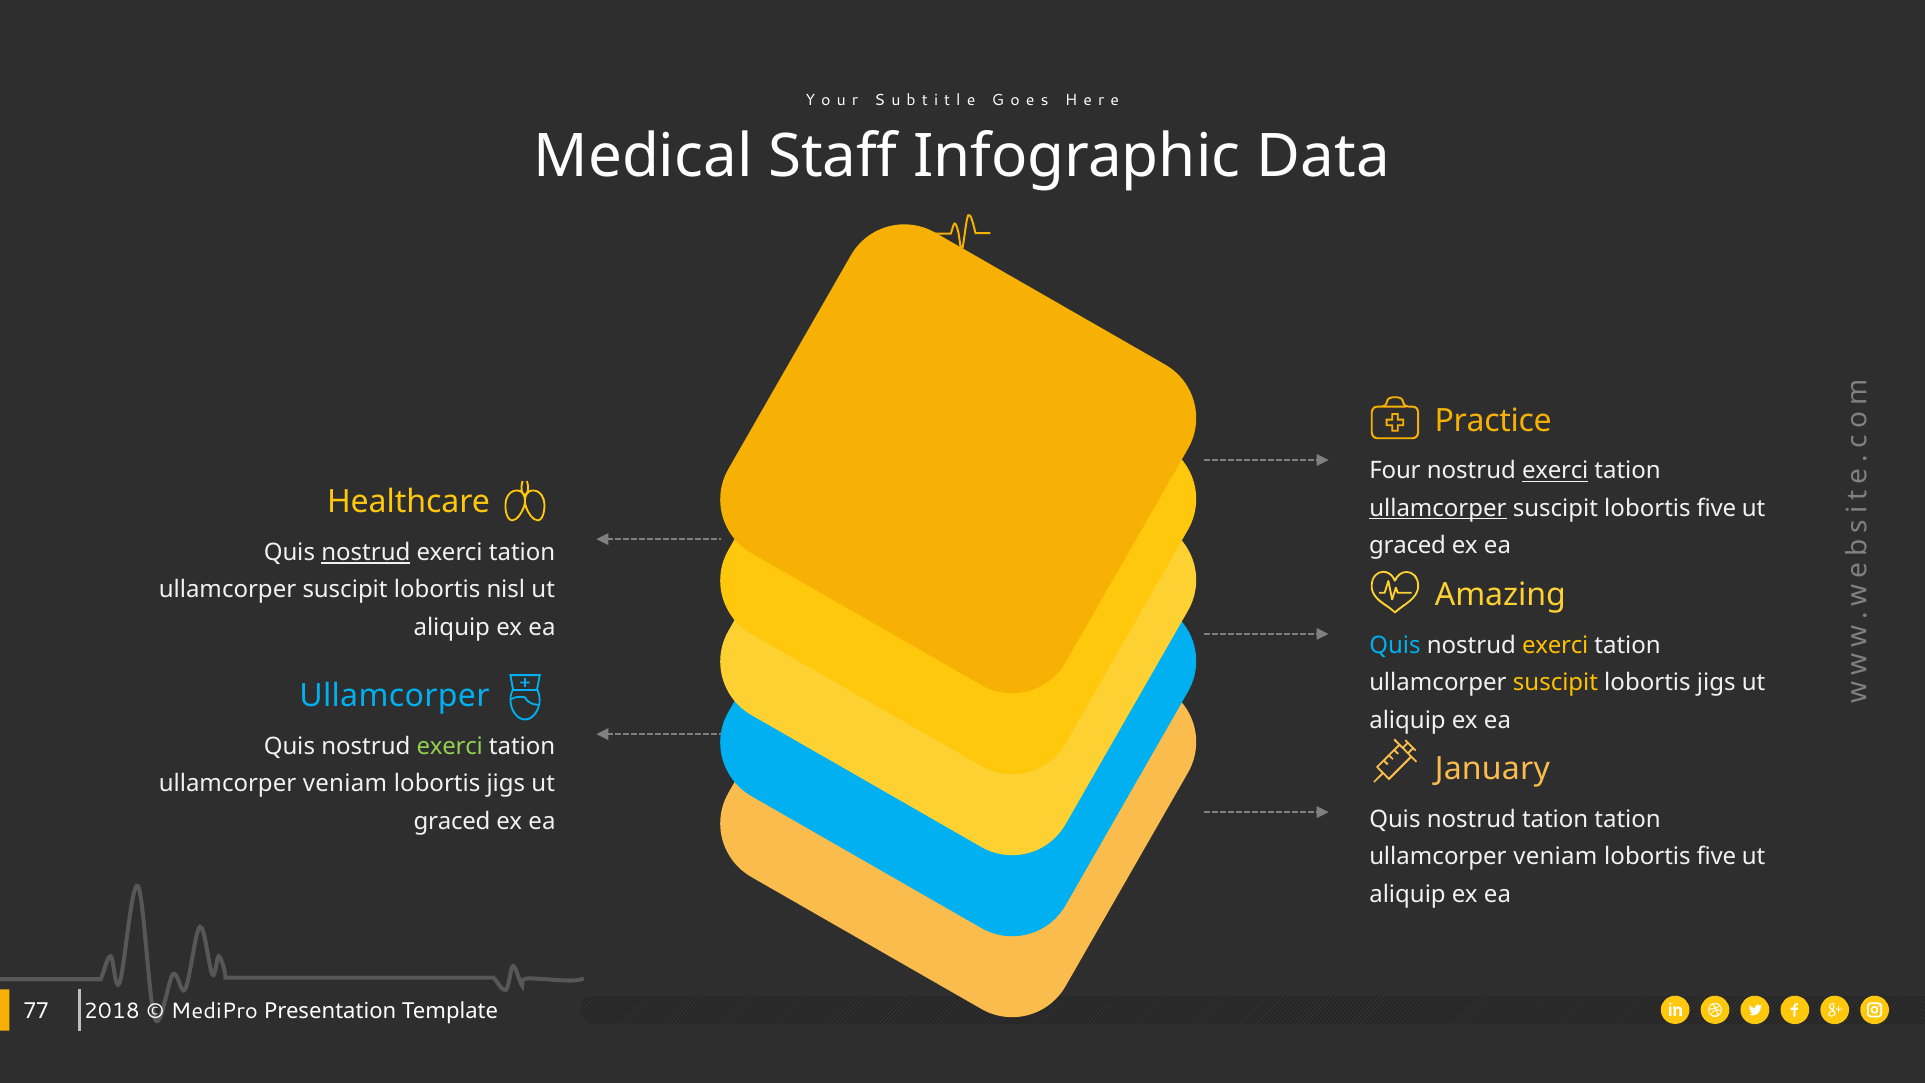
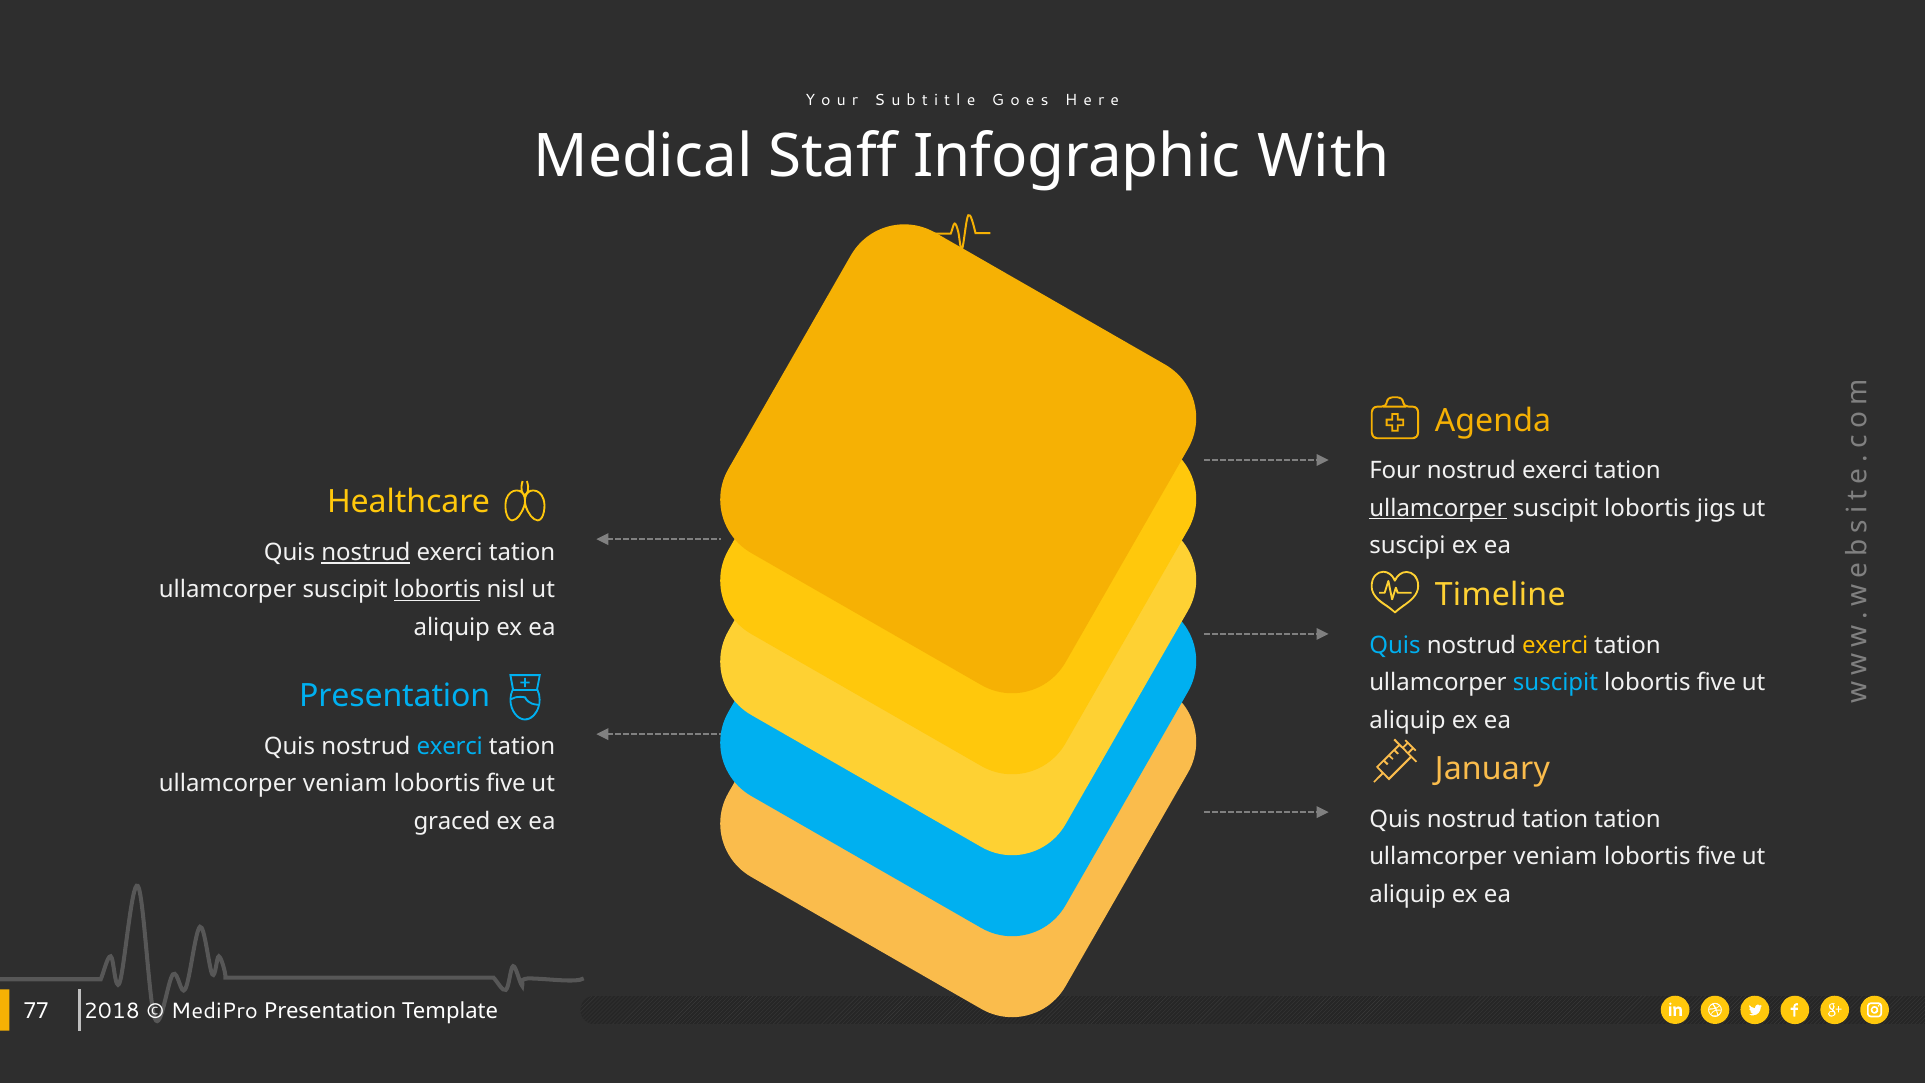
Data: Data -> With (1323, 157)
Practice: Practice -> Agenda (1493, 421)
exerci underline: present -> none (1555, 471)
suscipit lobortis five: five -> jigs (1716, 508)
graced: graced -> suscipi (1407, 546)
lobortis underline: none -> present (437, 590)
Amazing: Amazing -> Timeline (1500, 595)
suscipit colour: yellow -> light blue (1556, 683)
jigs: jigs -> five (1716, 683)
Ullamcorper: Ullamcorper -> Presentation (395, 696)
exerci colour: light green -> light blue (450, 746)
jigs: jigs -> five (506, 784)
